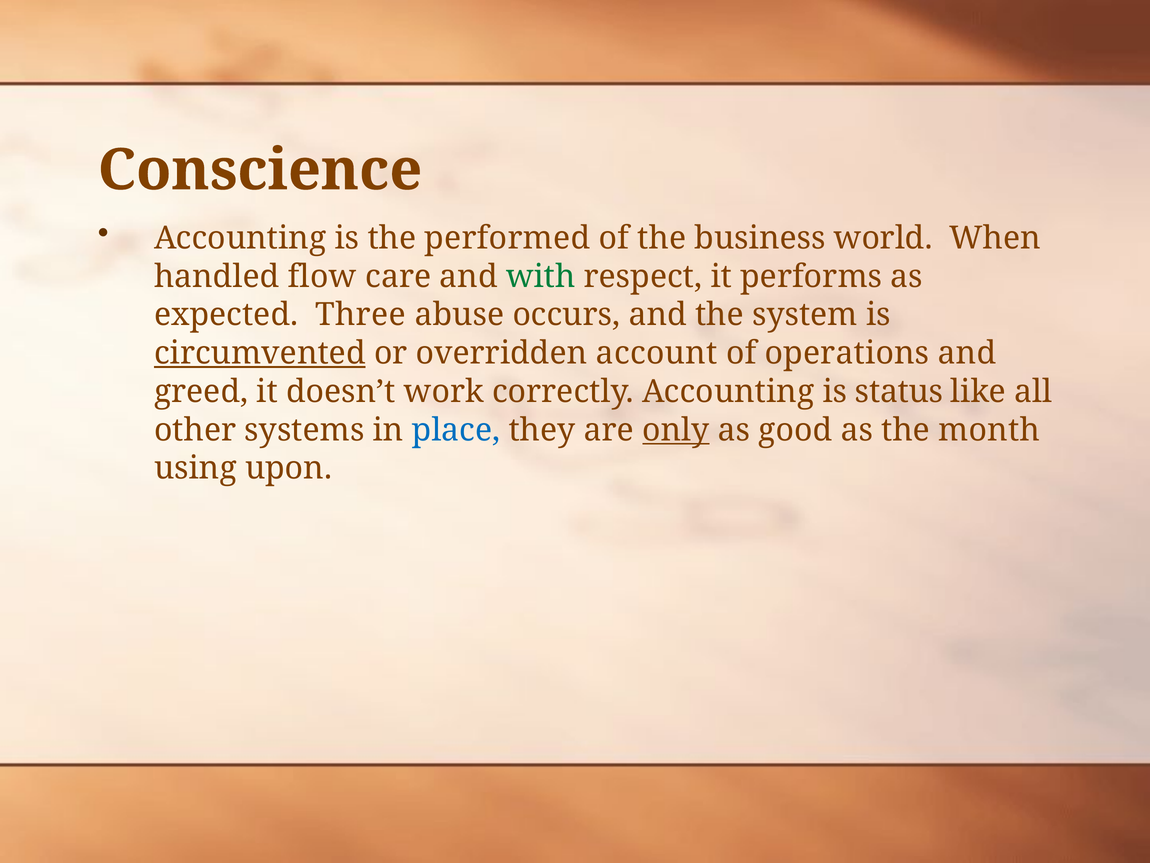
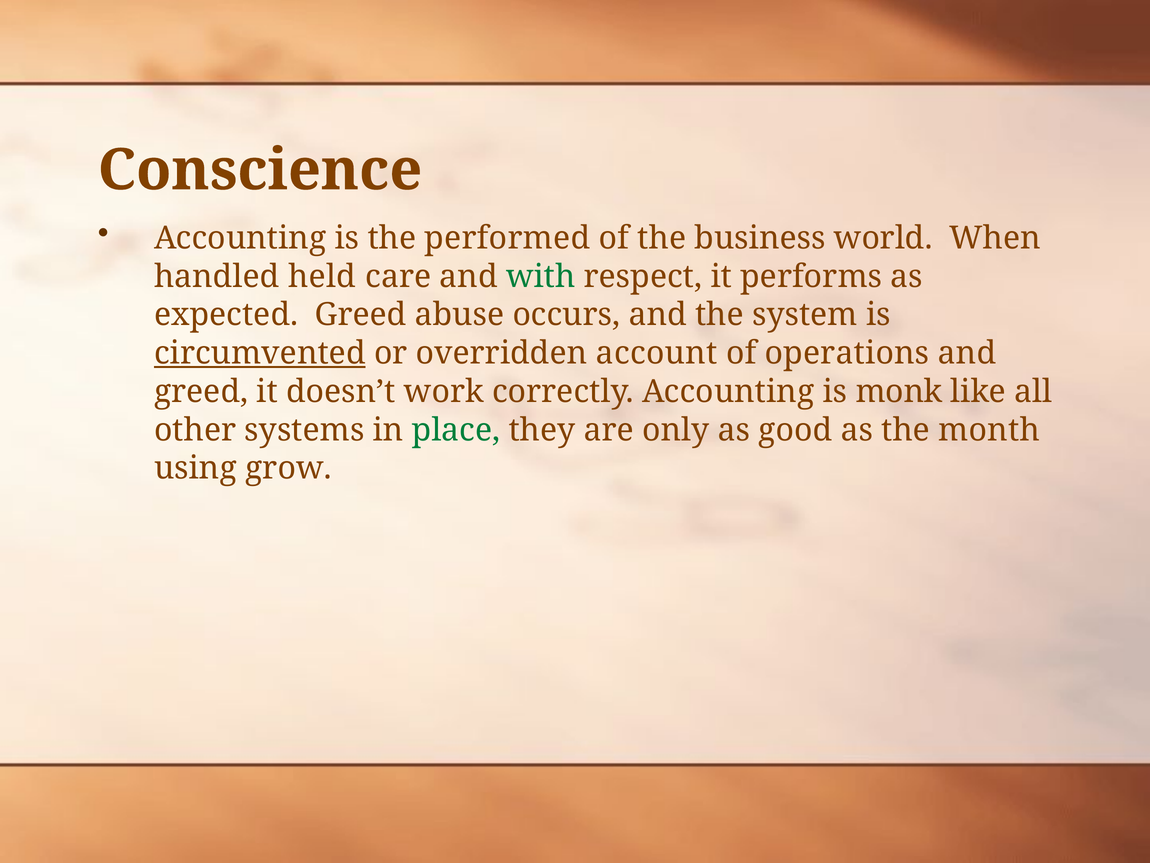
flow: flow -> held (322, 276)
expected Three: Three -> Greed (361, 315)
status: status -> monk (899, 391)
place colour: blue -> green (456, 430)
only underline: present -> none (676, 430)
upon: upon -> grow (288, 468)
